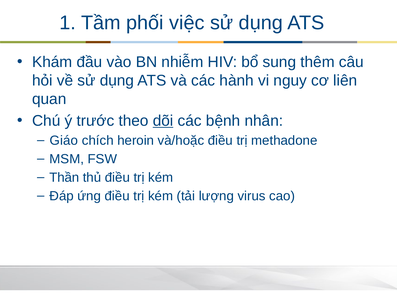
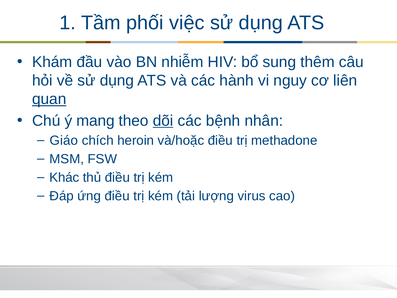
quan underline: none -> present (49, 99)
trước: trước -> mang (96, 121)
Thần: Thần -> Khác (64, 177)
